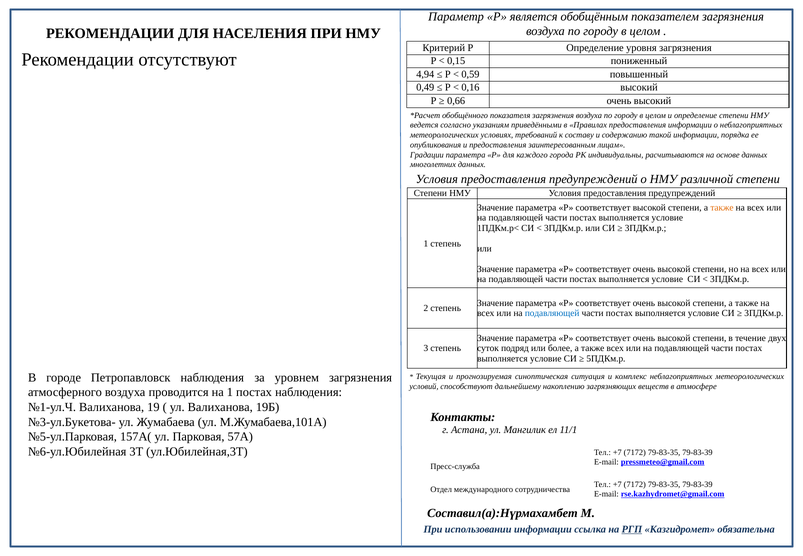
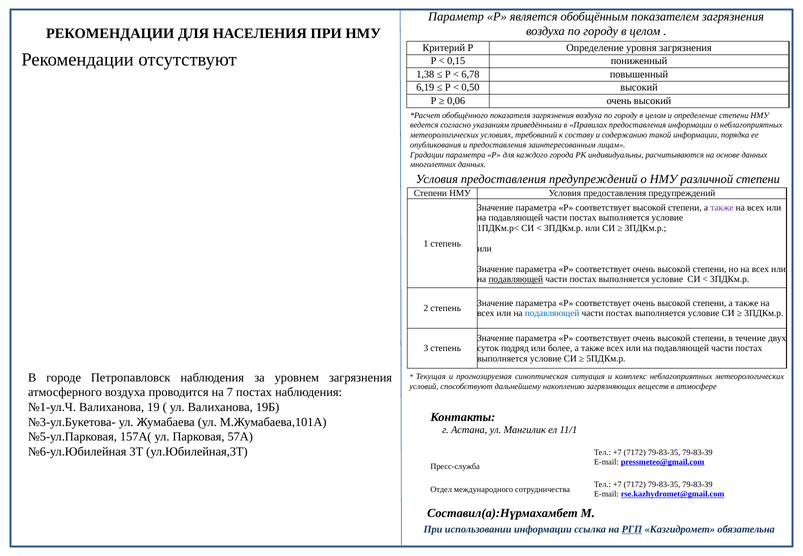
4,94: 4,94 -> 1,38 (425, 74)
0,59: 0,59 -> 6,78 (470, 74)
0,49: 0,49 -> 6,19 (425, 88)
0,16: 0,16 -> 0,50 (470, 88)
0,66: 0,66 -> 0,06 (456, 101)
также colour: orange -> purple (722, 207)
подавляющей underline: none -> present (516, 279)
на 1: 1 -> 7 (230, 392)
